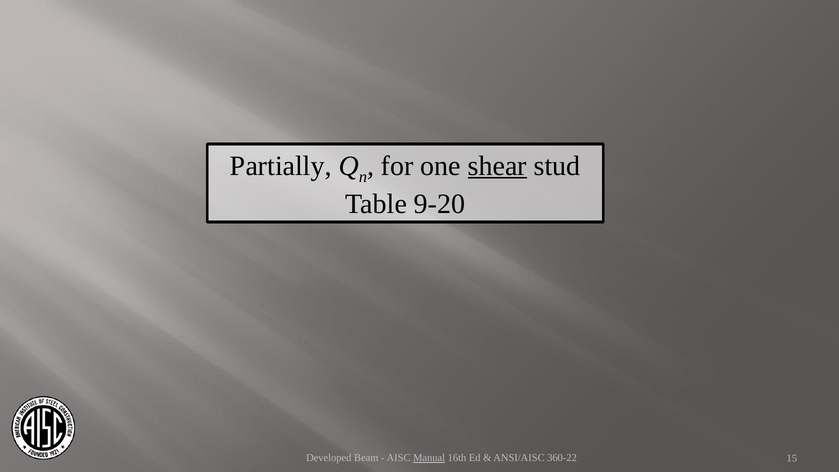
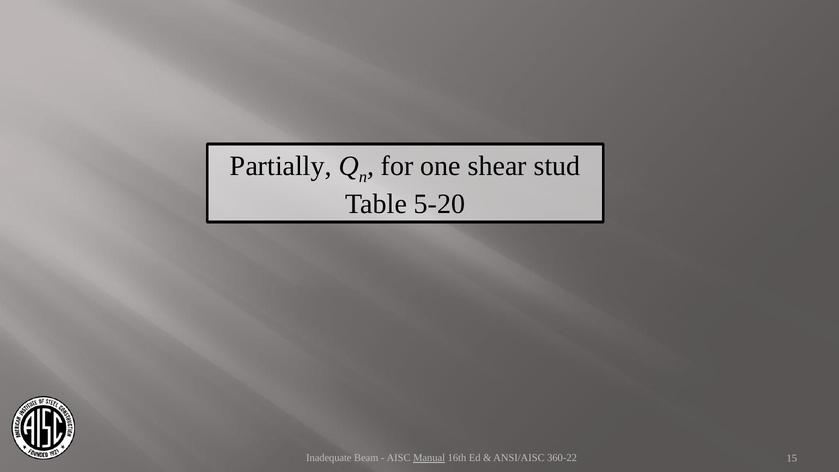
shear underline: present -> none (497, 166)
9-20: 9-20 -> 5-20 (440, 204)
Developed: Developed -> Inadequate (329, 458)
